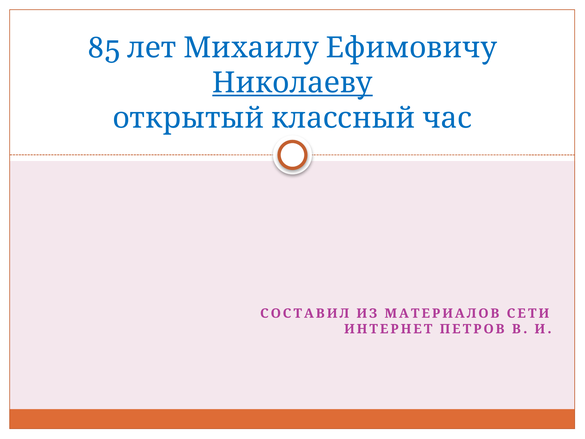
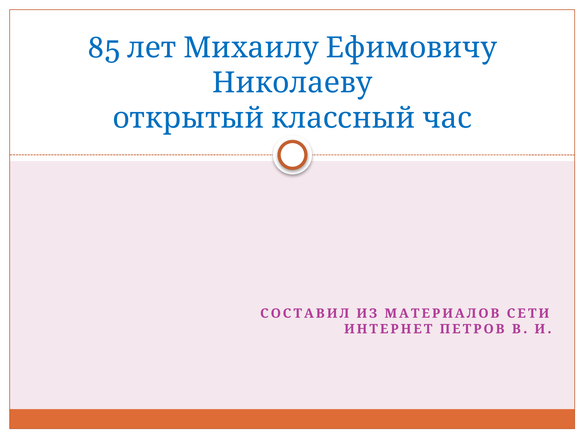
Николаеву underline: present -> none (292, 83)
